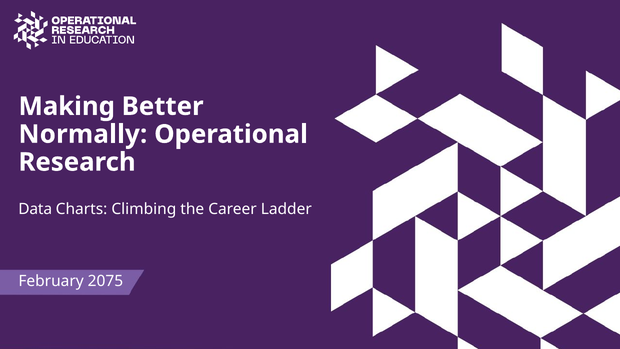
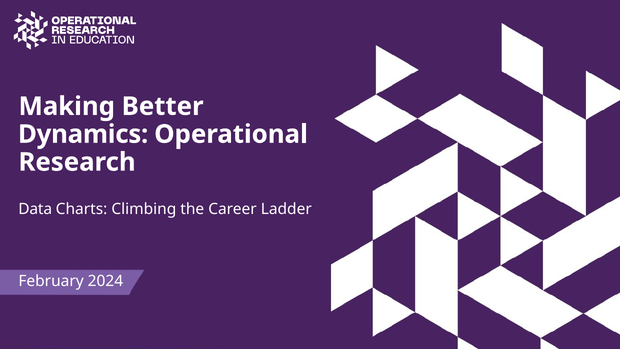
Normally: Normally -> Dynamics (83, 134)
2075: 2075 -> 2024 (105, 281)
